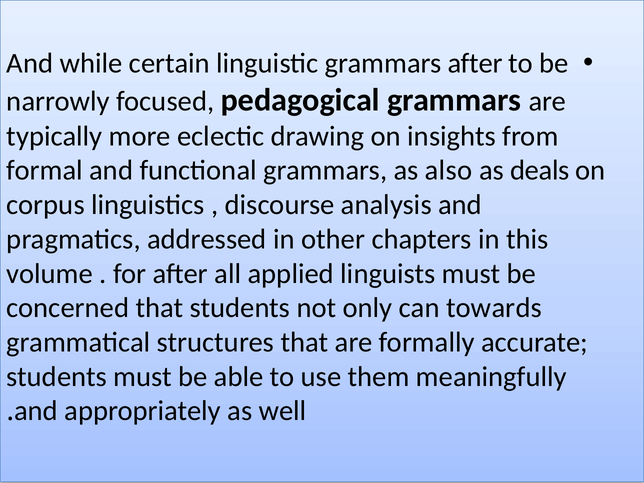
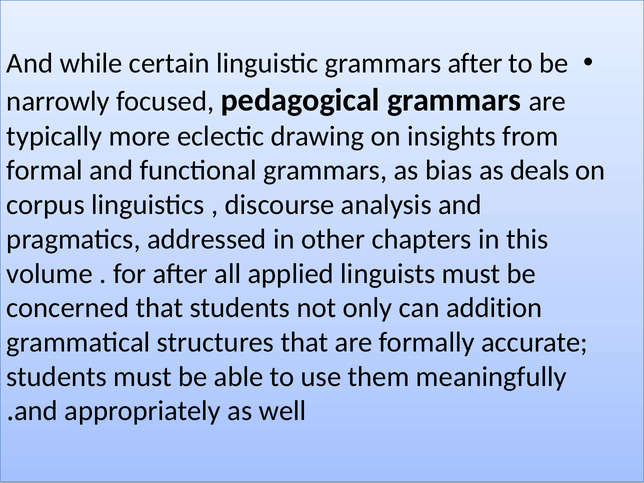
also: also -> bias (449, 171)
towards: towards -> addition (494, 308)
